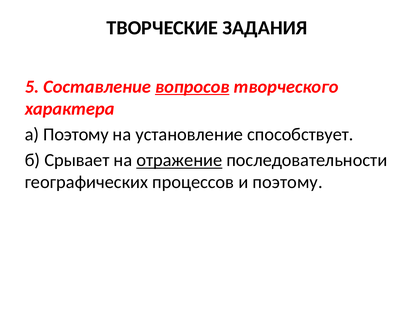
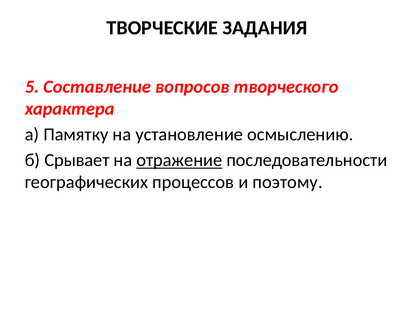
вопросов underline: present -> none (192, 87)
а Поэтому: Поэтому -> Памятку (76, 135)
способствует: способствует -> осмыслению (300, 135)
